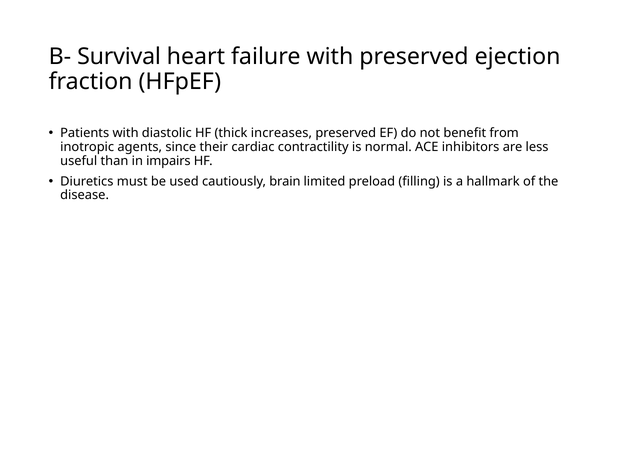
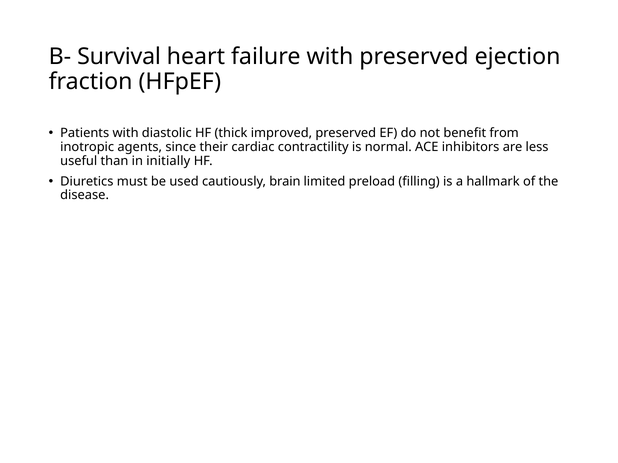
increases: increases -> improved (281, 133)
impairs: impairs -> initially (168, 161)
